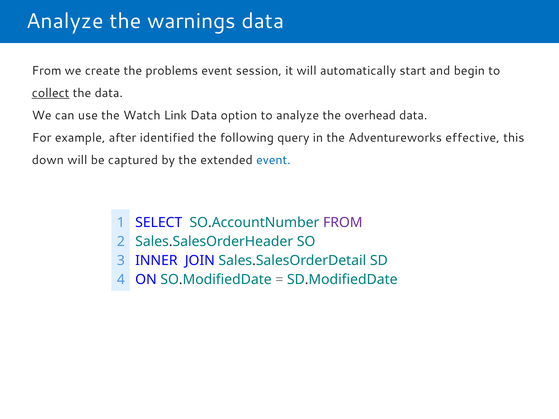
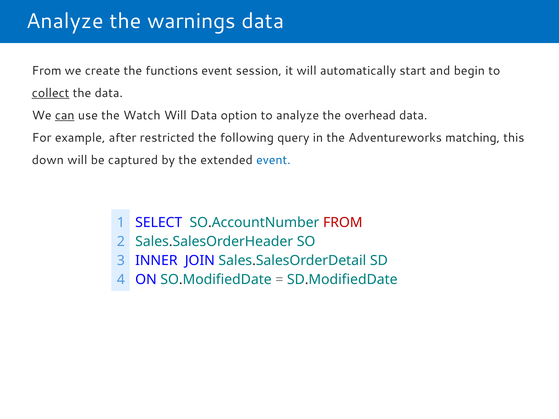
problems: problems -> functions (172, 71)
can underline: none -> present (65, 115)
Watch Link: Link -> Will (175, 115)
identified: identified -> restricted (167, 138)
effective: effective -> matching (473, 138)
FROM colour: purple -> red (343, 223)
